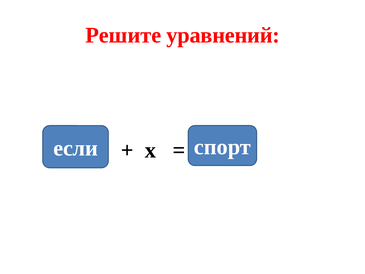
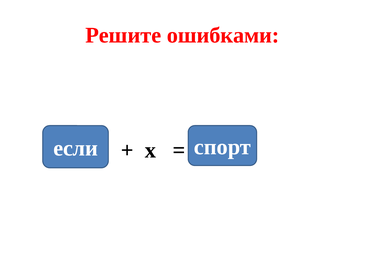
уравнений: уравнений -> ошибками (223, 35)
